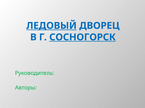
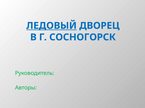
СОСНОГОРСК underline: present -> none (83, 37)
